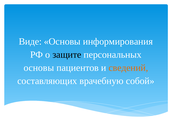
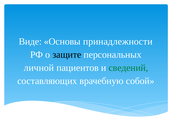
информирования: информирования -> принадлежности (118, 41)
основы: основы -> личной (39, 68)
сведений colour: orange -> green (128, 68)
